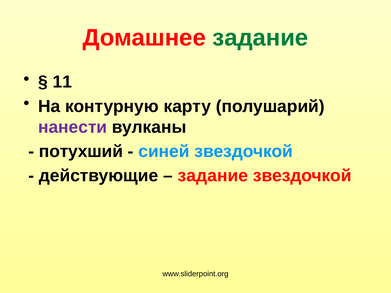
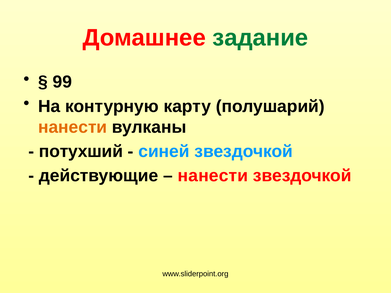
11: 11 -> 99 (62, 82)
нанести colour: purple -> orange (73, 127)
задание: задание -> нанести (213, 176)
